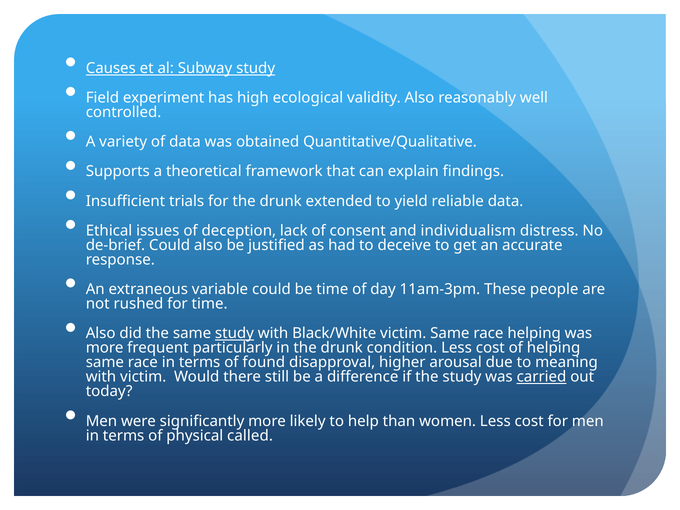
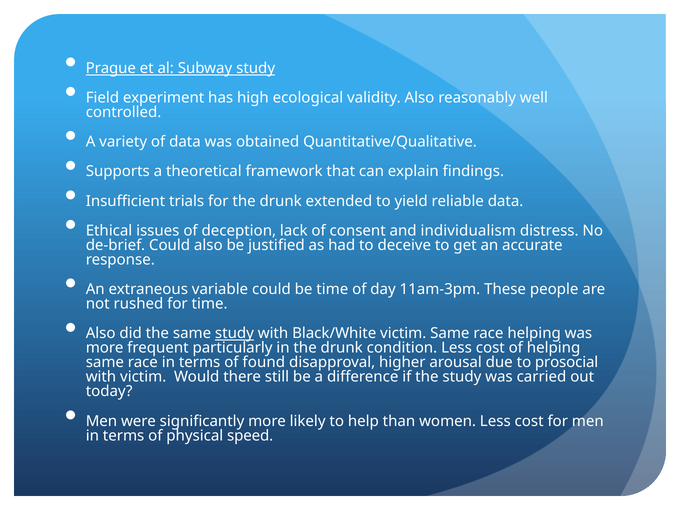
Causes: Causes -> Prague (111, 68)
meaning: meaning -> prosocial (567, 362)
carried underline: present -> none (542, 377)
called: called -> speed (250, 436)
